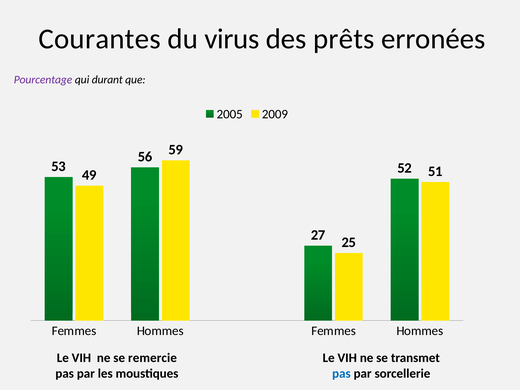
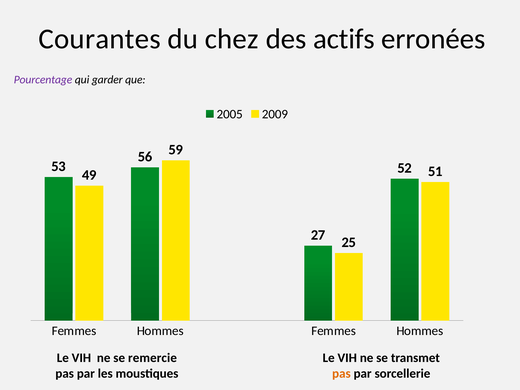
virus: virus -> chez (232, 39)
prêts: prêts -> actifs (344, 39)
durant: durant -> garder (107, 80)
pas colour: blue -> orange (341, 374)
